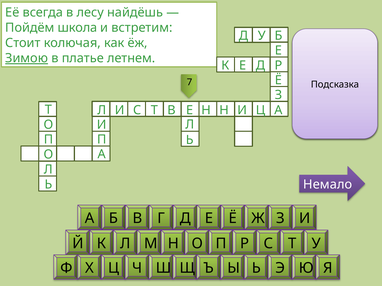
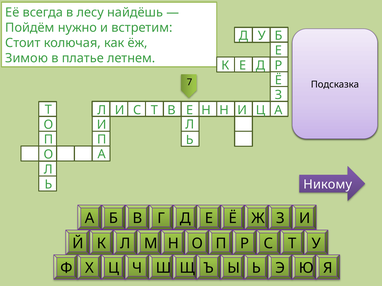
школа: школа -> нужно (77, 28)
Зимою underline: present -> none (27, 58)
Немало: Немало -> Никому (328, 185)
